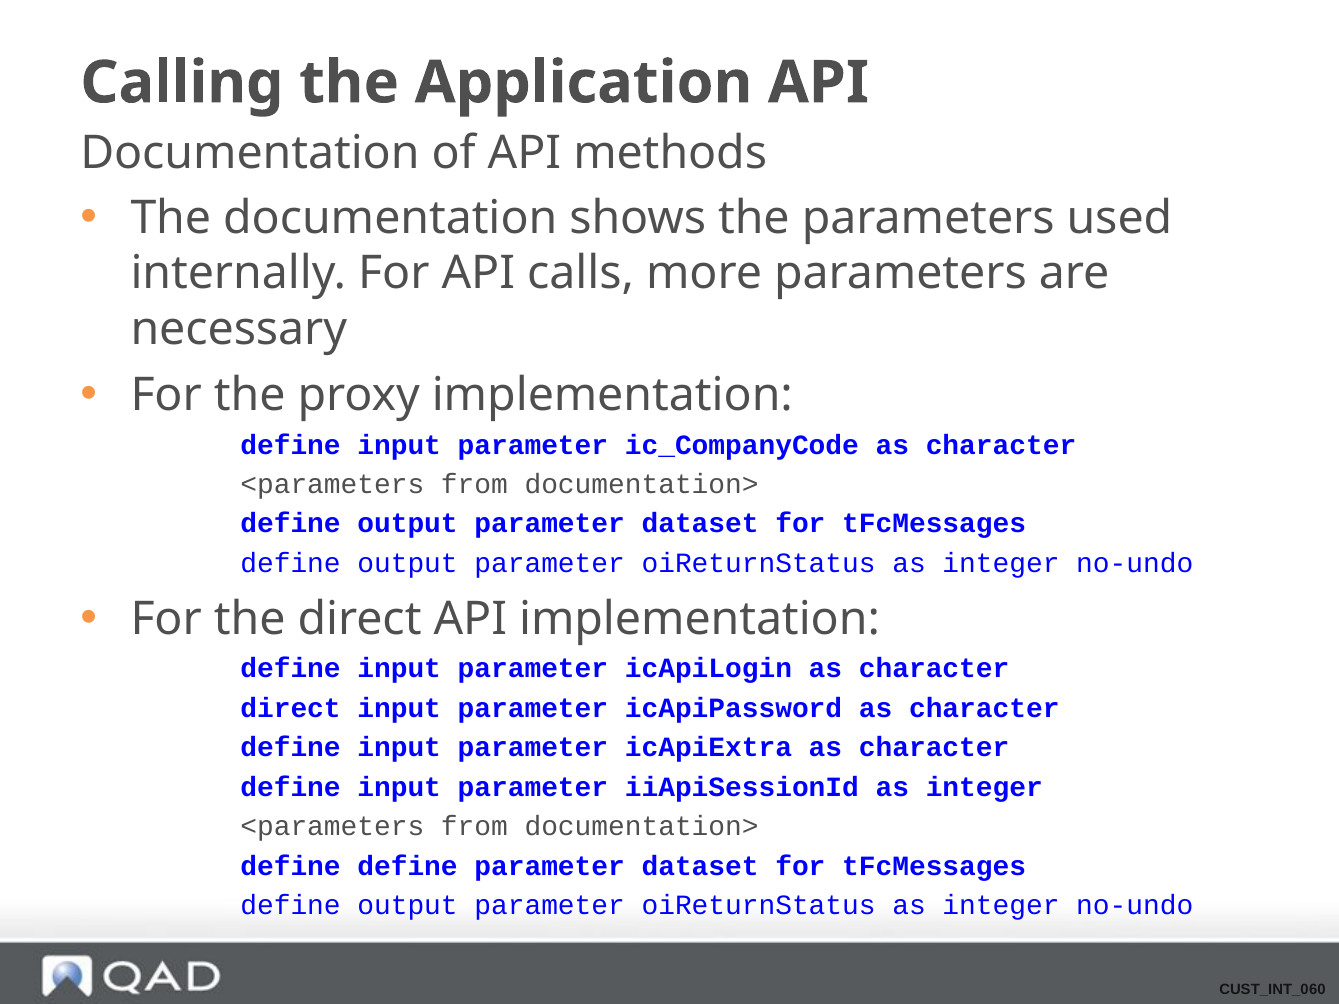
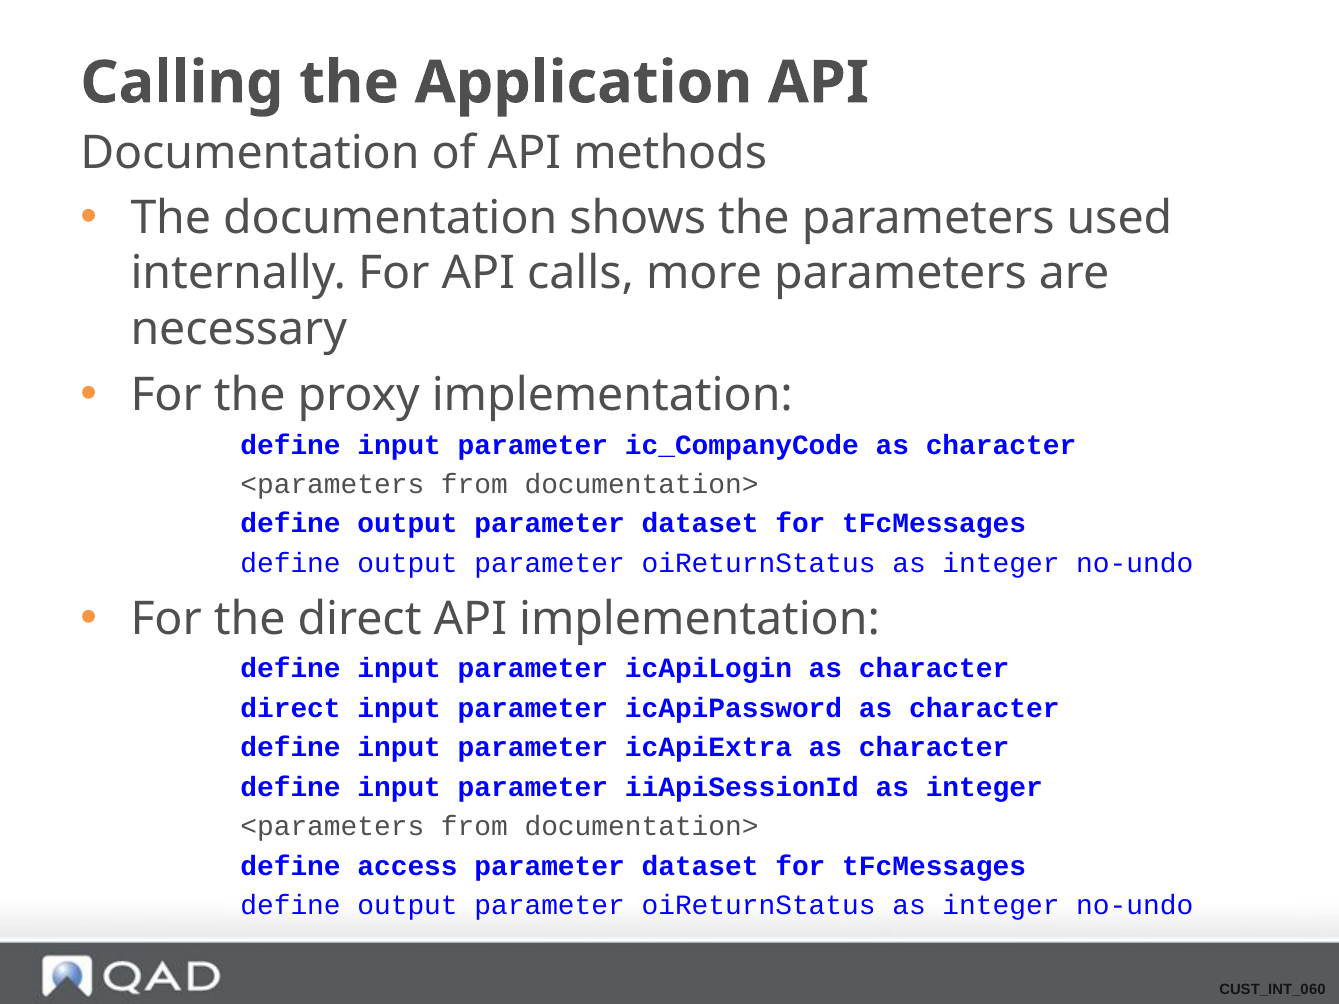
define define: define -> access (408, 866)
